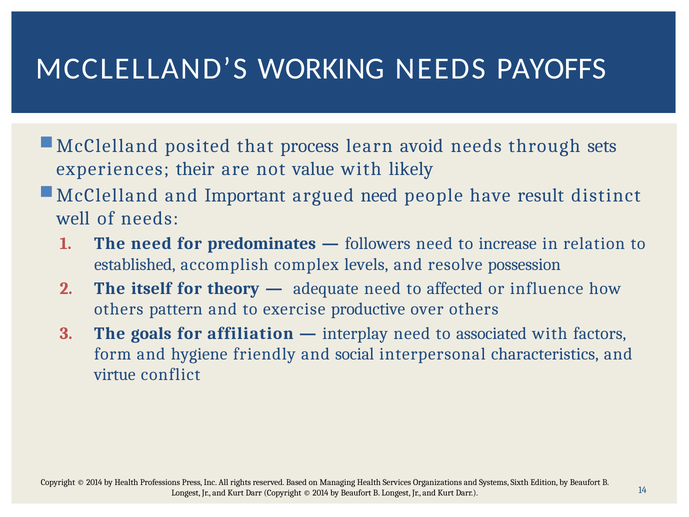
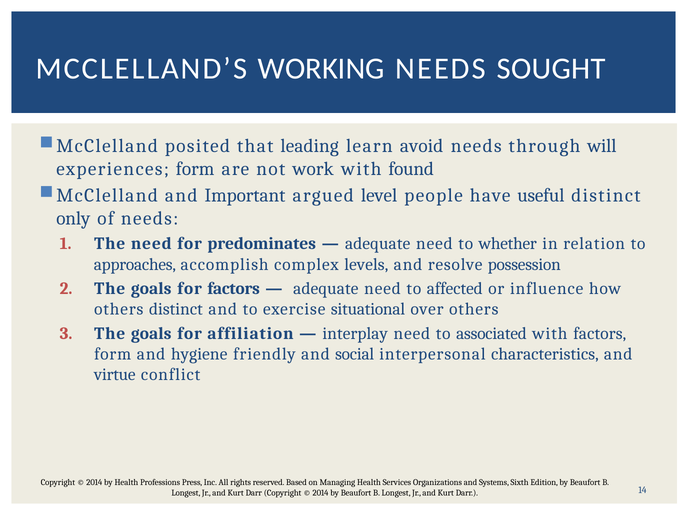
PAYOFFS: PAYOFFS -> SOUGHT (551, 69)
process: process -> leading (310, 146)
sets: sets -> will (602, 146)
experiences their: their -> form (195, 169)
value: value -> work (313, 169)
likely: likely -> found (411, 169)
argued need: need -> level (379, 196)
result: result -> useful (541, 196)
well: well -> only (73, 219)
followers: followers -> adequate (378, 244)
increase: increase -> whether (508, 244)
established: established -> approaches (135, 264)
itself: itself -> goals (151, 288)
for theory: theory -> factors (234, 288)
others pattern: pattern -> distinct (176, 309)
productive: productive -> situational (368, 309)
